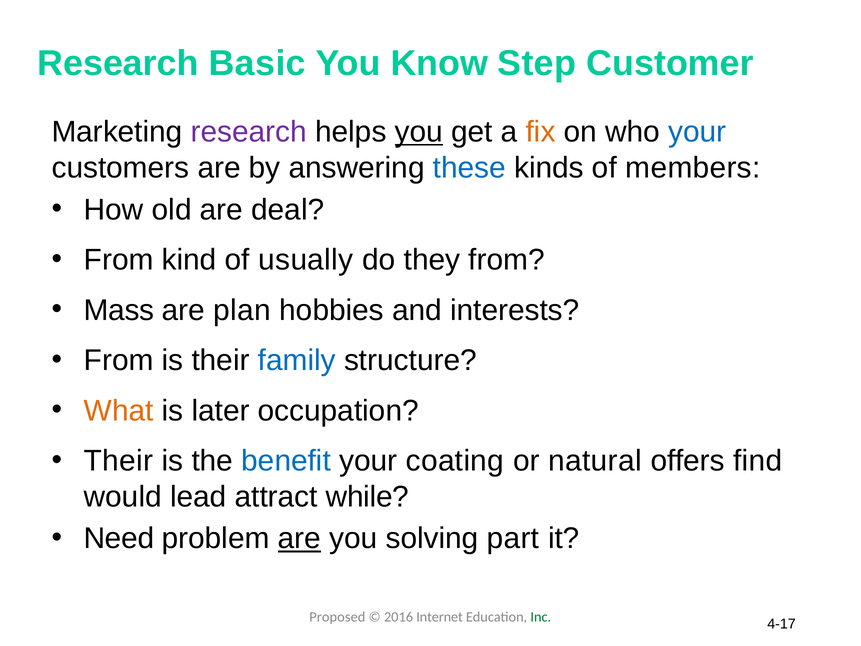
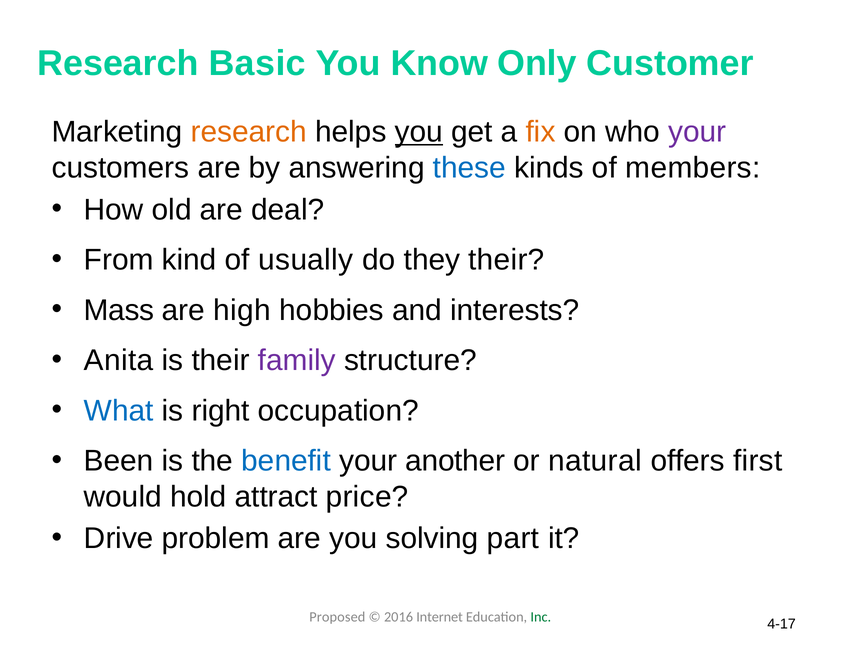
Step: Step -> Only (537, 63)
research colour: purple -> orange (249, 132)
your colour: blue -> purple (697, 132)
they from: from -> their (506, 260)
plan: plan -> high (242, 310)
From: From -> Anita (119, 360)
family colour: blue -> purple (297, 360)
What colour: orange -> blue (119, 410)
later: later -> right (221, 410)
Their: Their -> Been (119, 461)
coating: coating -> another (455, 461)
find: find -> first (758, 461)
lead: lead -> hold (198, 497)
while: while -> price (367, 497)
Need: Need -> Drive (119, 538)
are underline: present -> none (299, 538)
